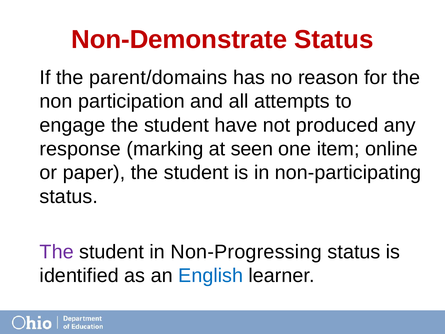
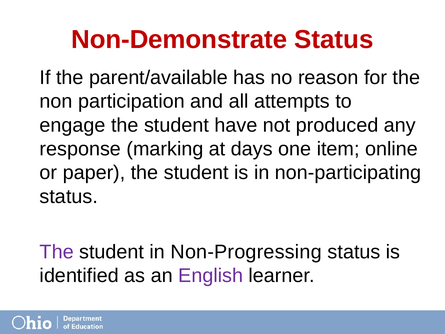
parent/domains: parent/domains -> parent/available (158, 78)
seen: seen -> days (252, 149)
English colour: blue -> purple (211, 275)
